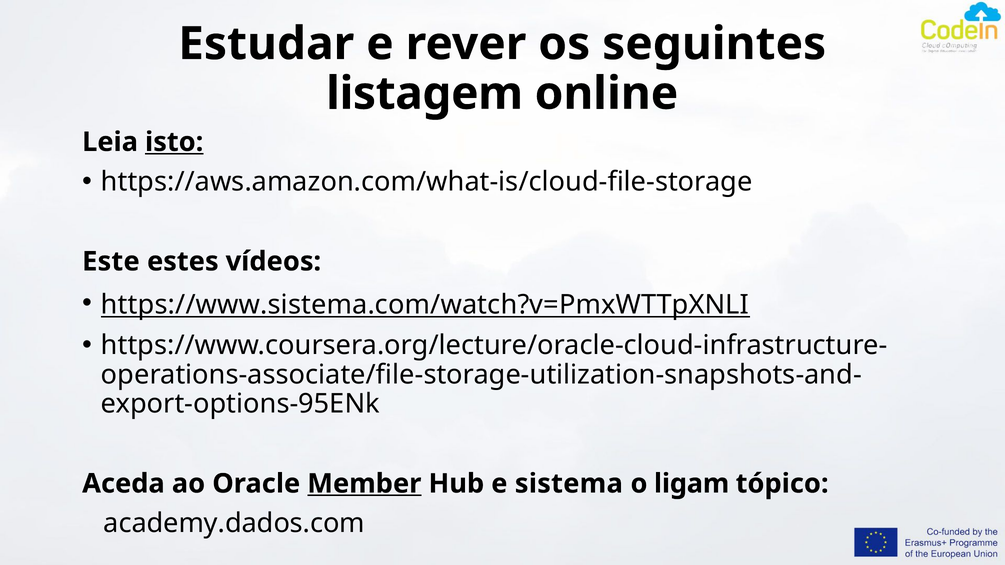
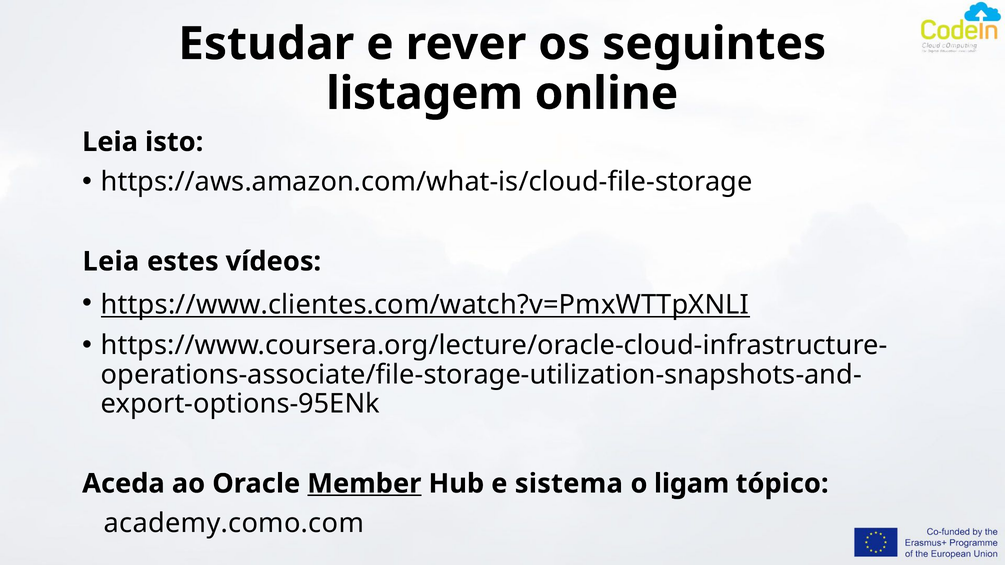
isto underline: present -> none (174, 142)
Este: Este -> Leia (111, 262)
https://www.sistema.com/watch?v=PmxWTTpXNLI: https://www.sistema.com/watch?v=PmxWTTpXNLI -> https://www.clientes.com/watch?v=PmxWTTpXNLI (425, 305)
academy.dados.com: academy.dados.com -> academy.como.com (234, 524)
